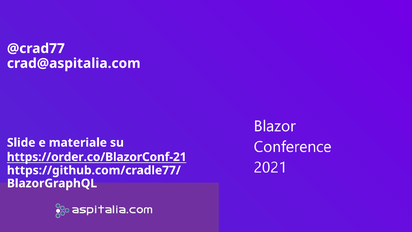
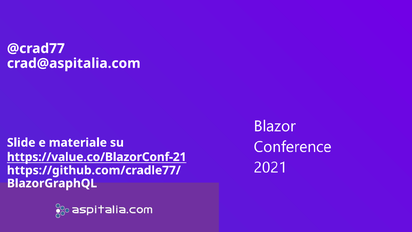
https://order.co/BlazorConf-21: https://order.co/BlazorConf-21 -> https://value.co/BlazorConf-21 (97, 157)
